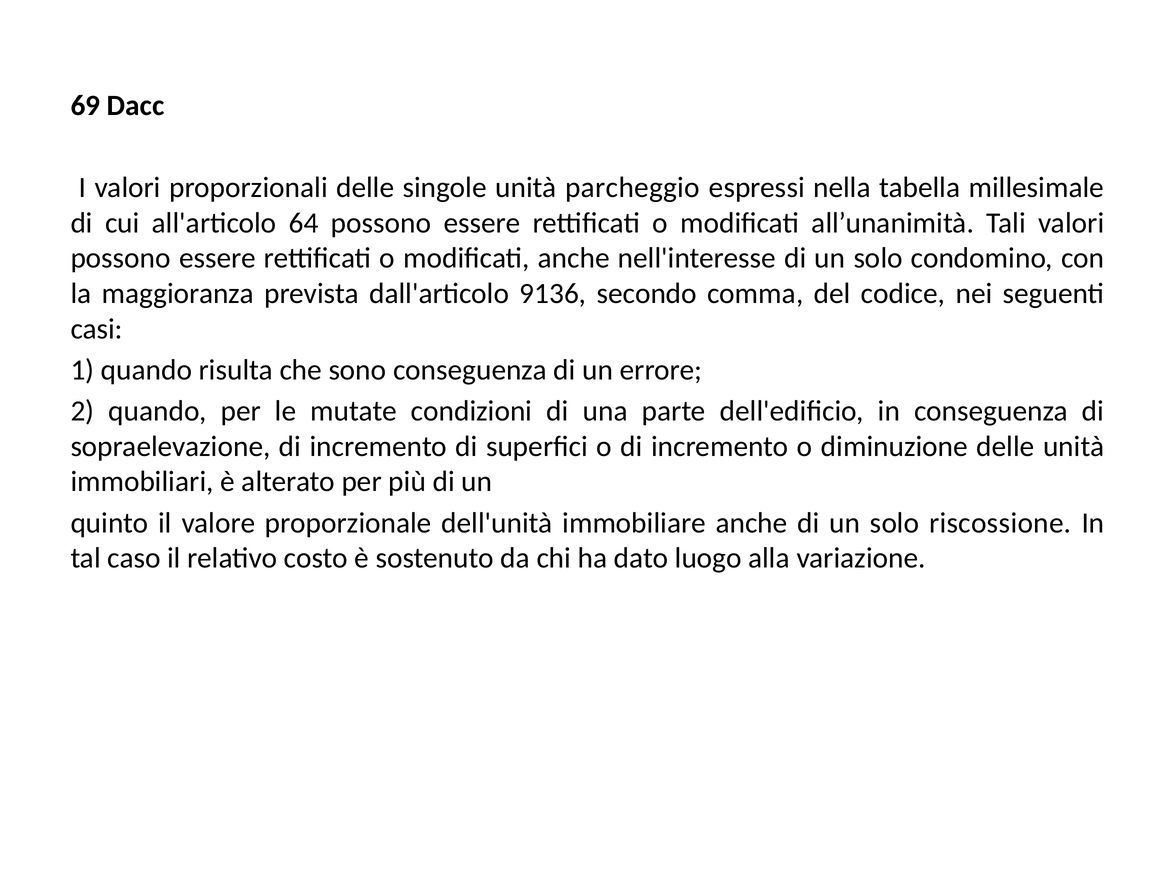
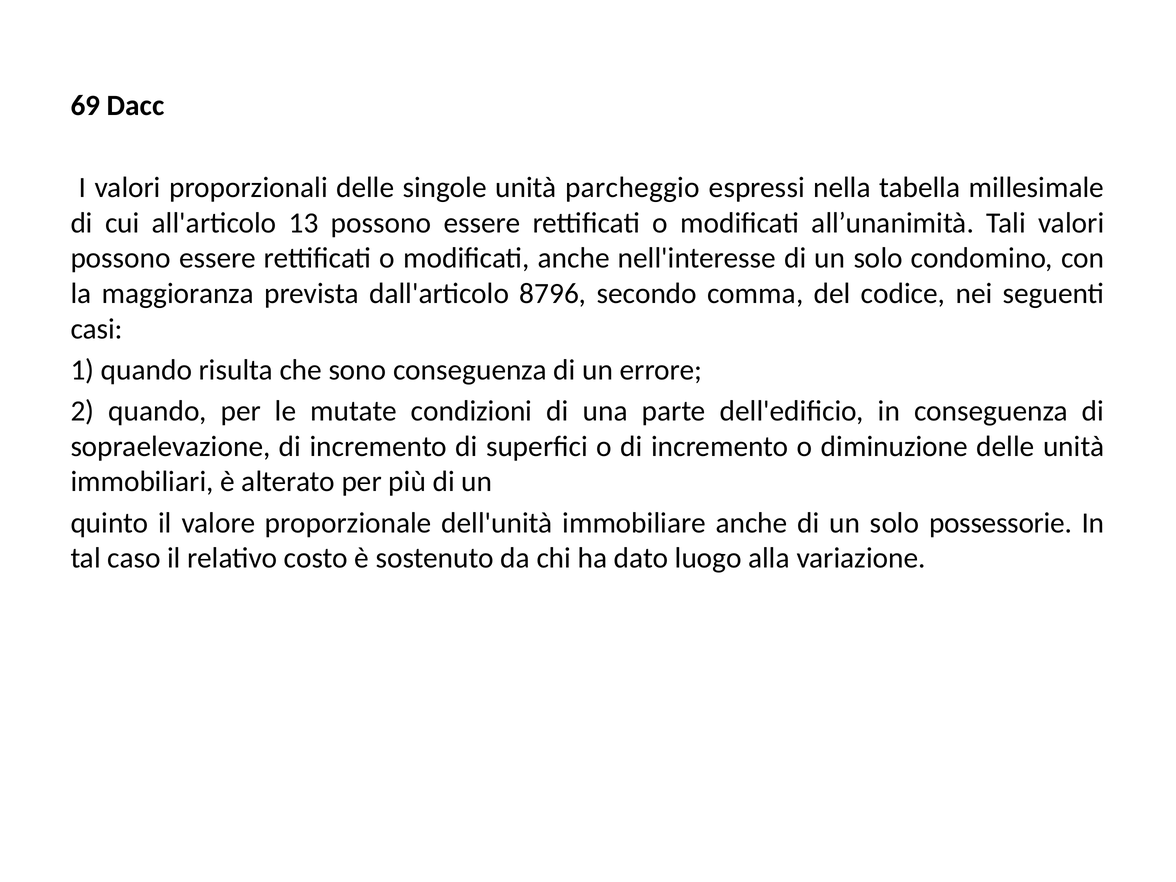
64: 64 -> 13 (304, 223)
9136: 9136 -> 8796 (553, 294)
riscossione: riscossione -> possessorie (1001, 523)
